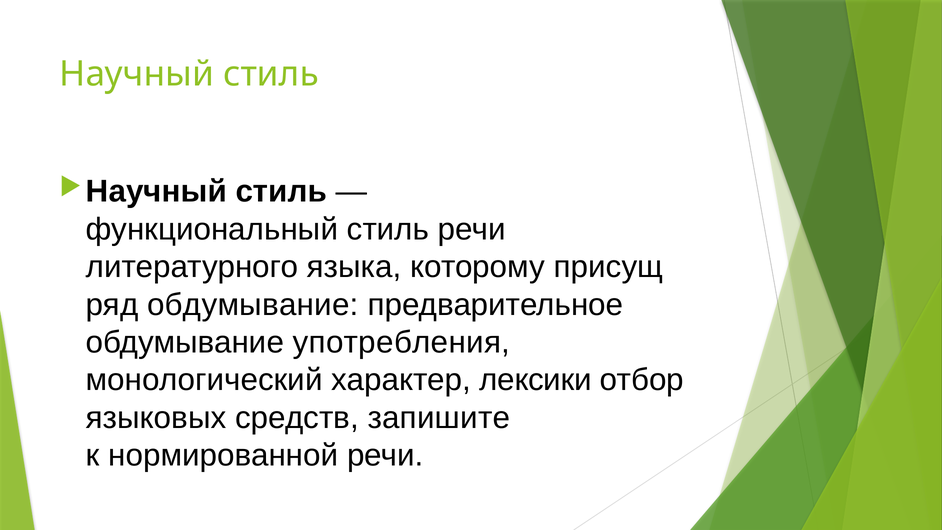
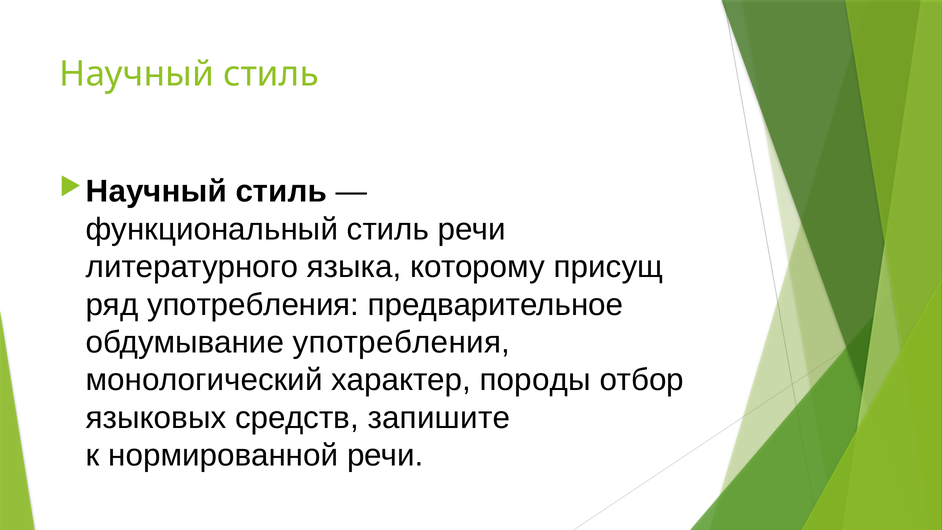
ряд обдумывание: обдумывание -> употребления (253, 305)
лексики: лексики -> породы (535, 380)
